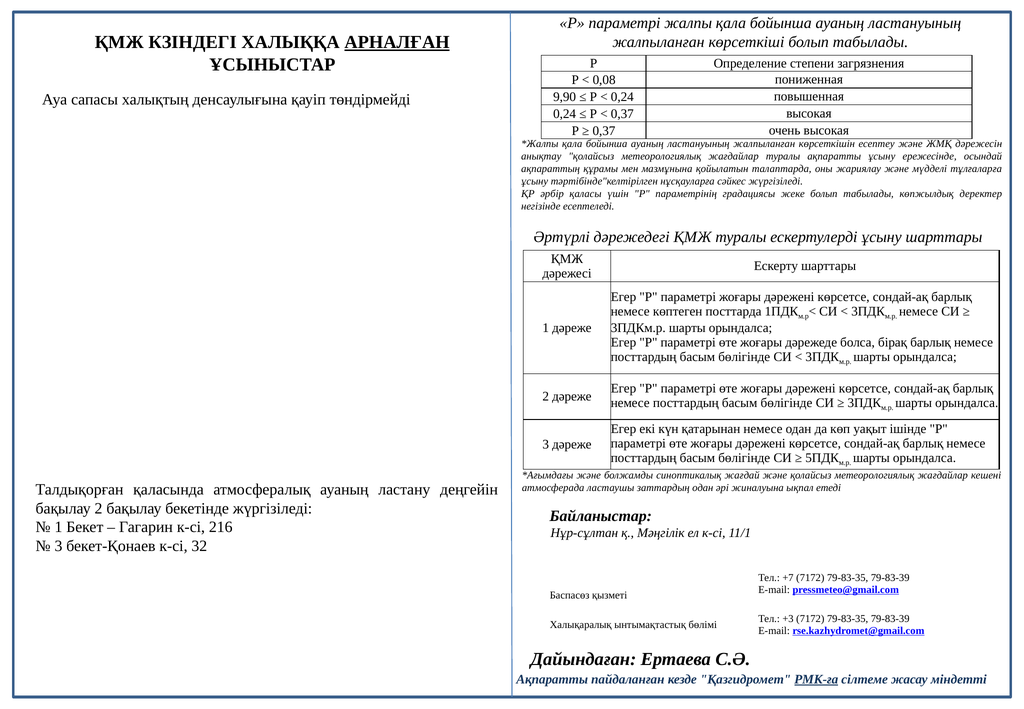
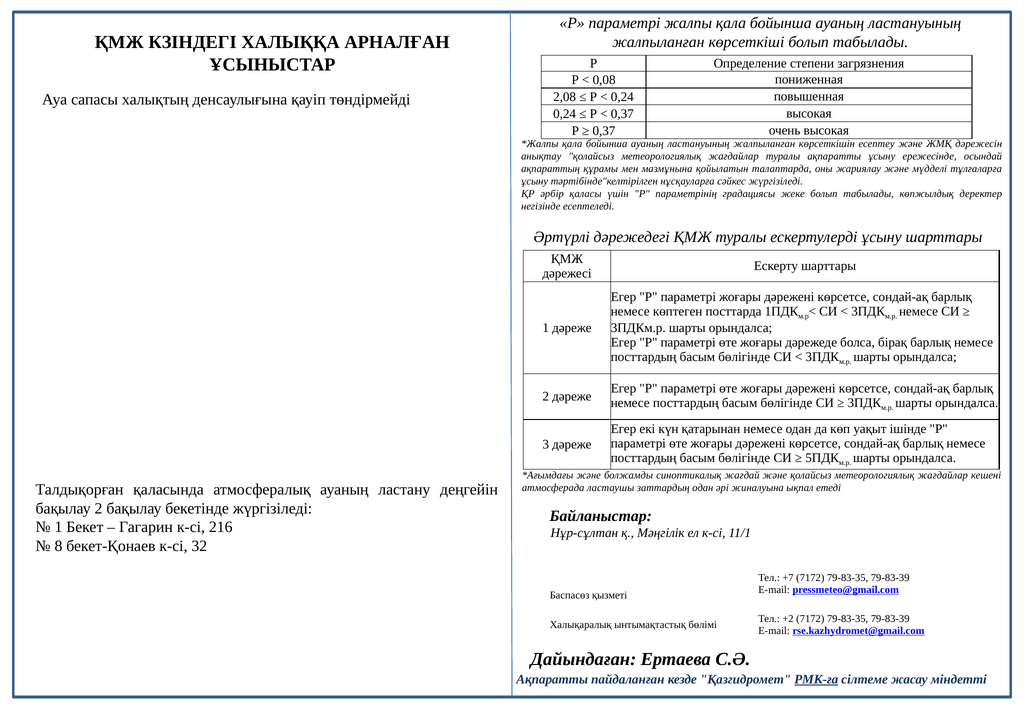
АРНАЛҒАН underline: present -> none (397, 42)
9,90: 9,90 -> 2,08 (565, 97)
3: 3 -> 8 (58, 546)
+3: +3 -> +2 (788, 619)
